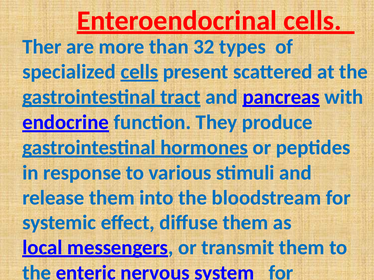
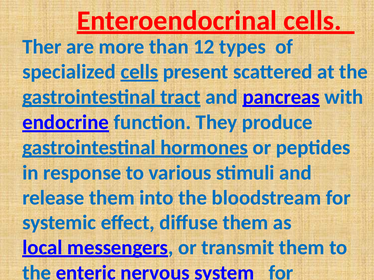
32: 32 -> 12 (204, 47)
